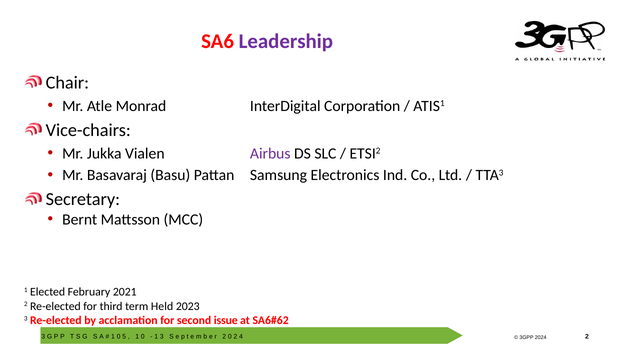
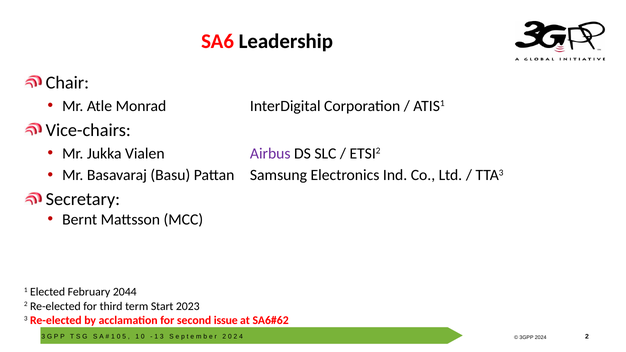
Leadership colour: purple -> black (286, 41)
2021: 2021 -> 2044 (125, 292)
Held: Held -> Start (162, 306)
